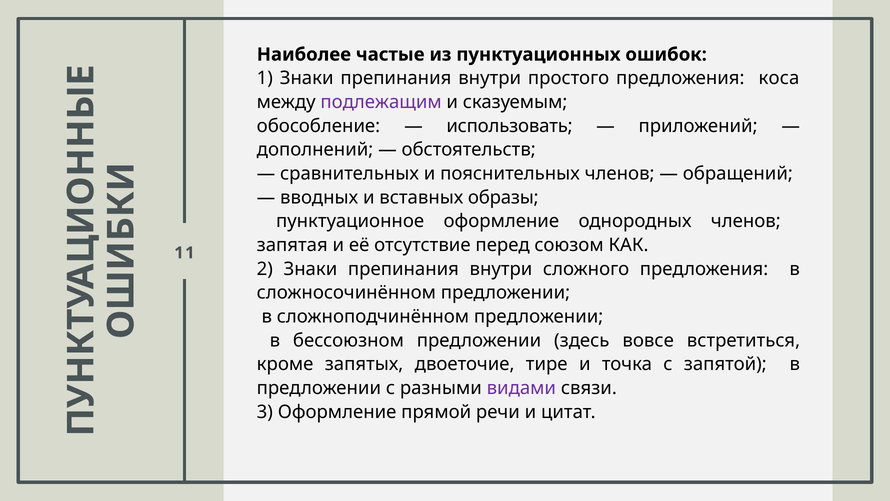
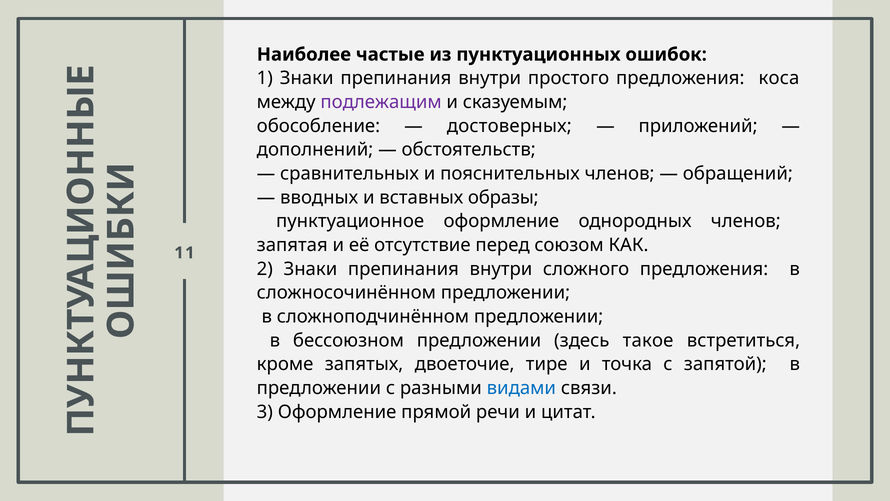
использовать: использовать -> достоверных (509, 126)
вовсе: вовсе -> такое (648, 340)
видами colour: purple -> blue (521, 388)
